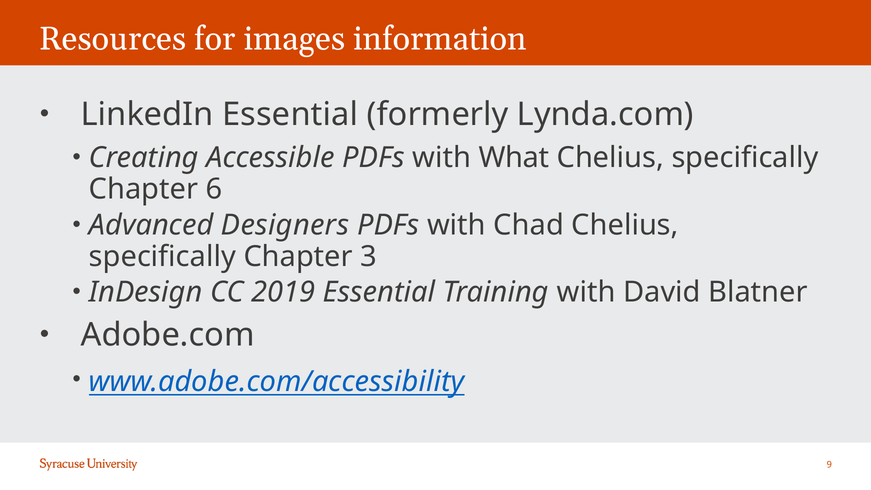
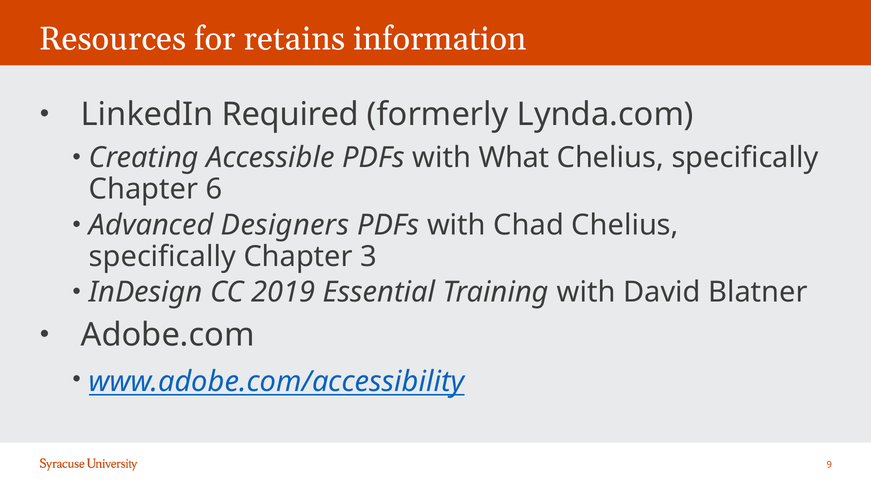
images: images -> retains (294, 39)
LinkedIn Essential: Essential -> Required (290, 114)
